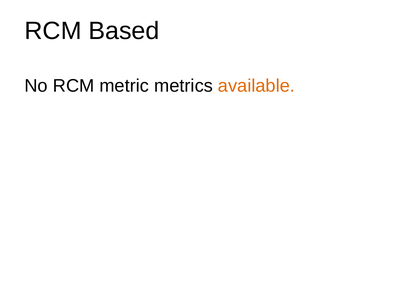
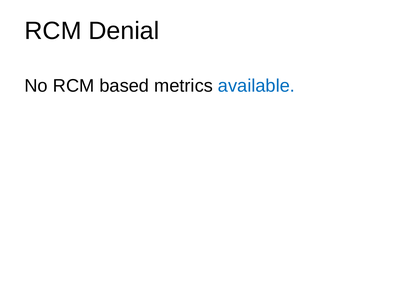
Based: Based -> Denial (124, 31)
metric: metric -> based (124, 86)
available colour: orange -> blue (256, 86)
